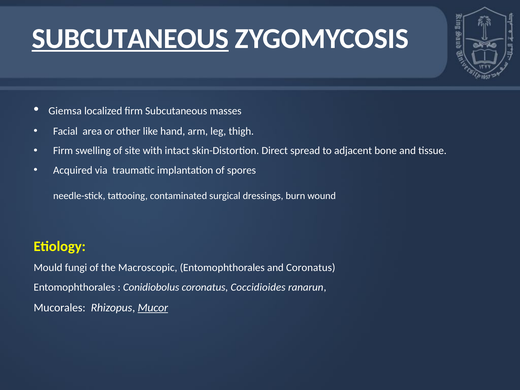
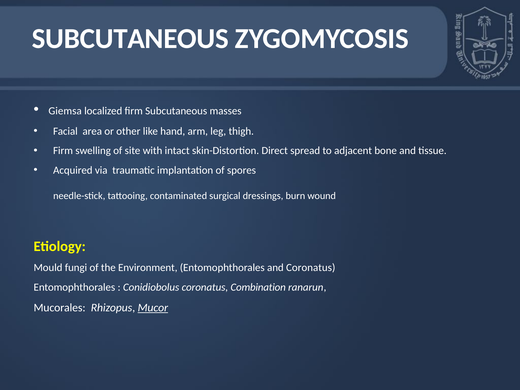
SUBCUTANEOUS underline: present -> none (130, 38)
Macroscopic: Macroscopic -> Environment (148, 268)
Coccidioides: Coccidioides -> Combination (258, 287)
